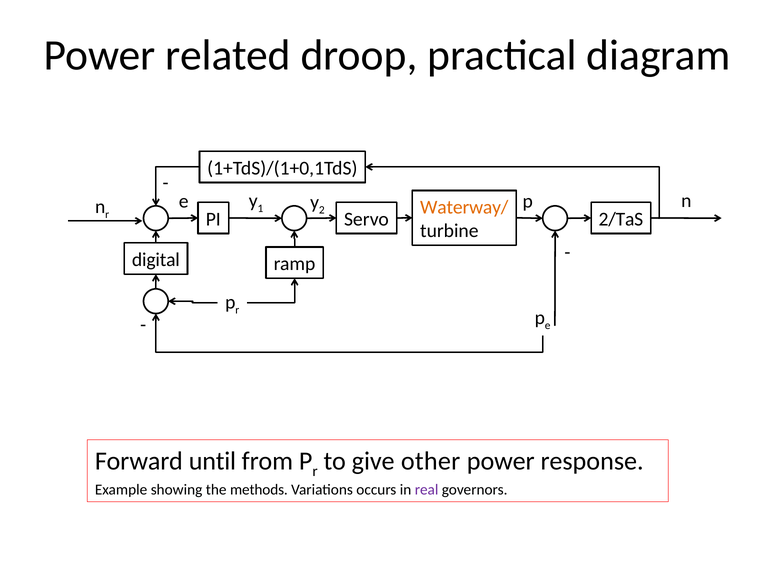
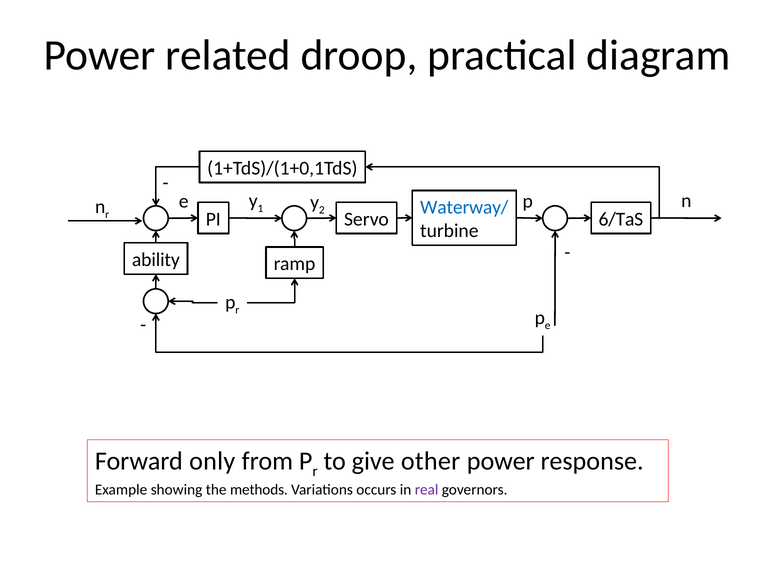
Waterway/ colour: orange -> blue (464, 207)
2/TaS: 2/TaS -> 6/TaS (621, 219)
digital: digital -> ability (156, 260)
until: until -> only (212, 461)
